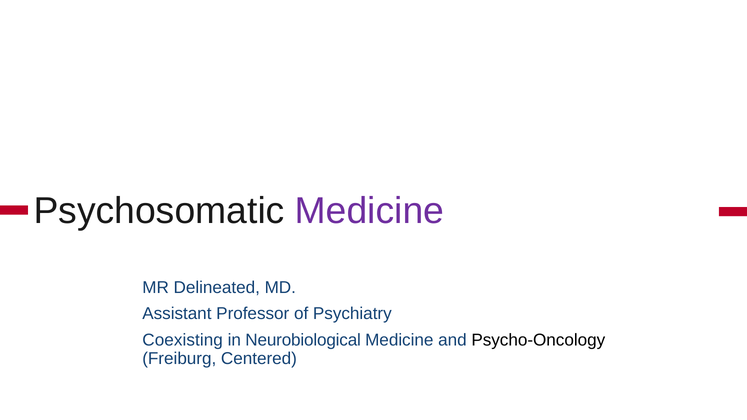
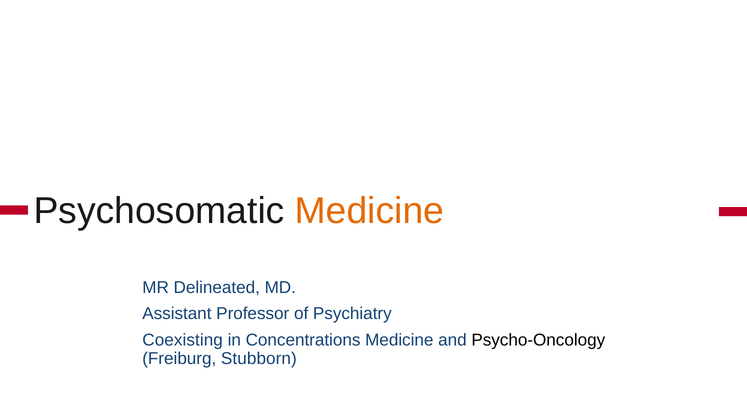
Medicine colour: purple -> orange (369, 211)
Neurobiological: Neurobiological -> Concentrations (303, 340)
Centered: Centered -> Stubborn (259, 359)
